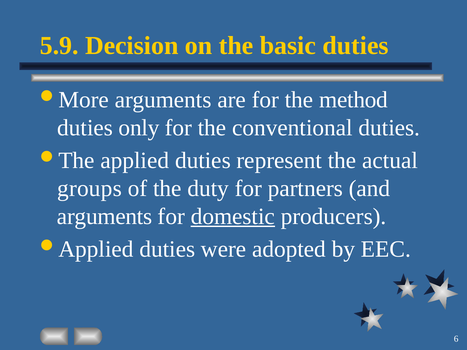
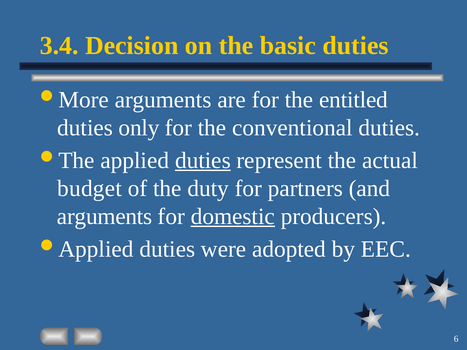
5.9: 5.9 -> 3.4 (59, 46)
method: method -> entitled (354, 100)
duties underline: none -> present (203, 160)
groups: groups -> budget (90, 188)
